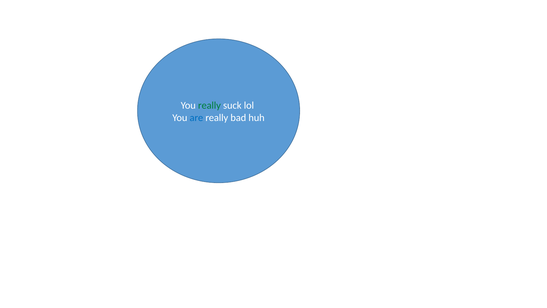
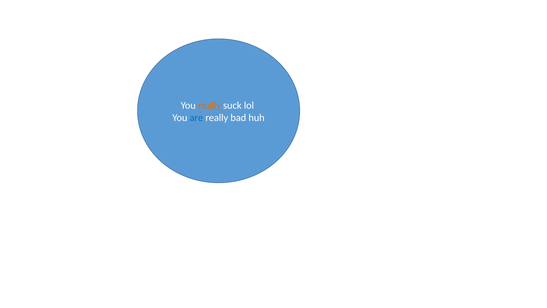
really colour: green -> orange (209, 105)
